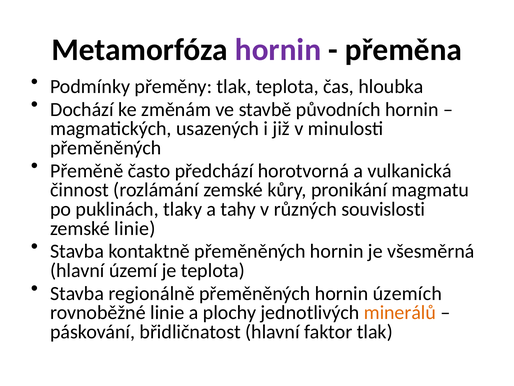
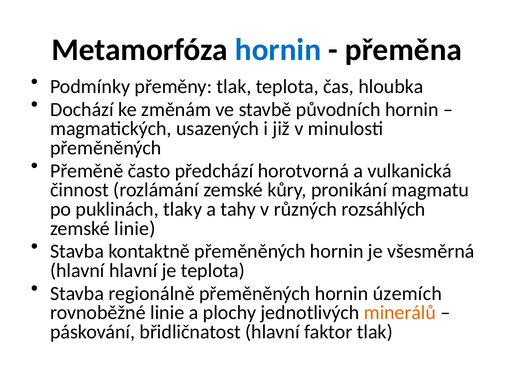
hornin colour: purple -> blue (278, 50)
souvislosti: souvislosti -> rozsáhlých (383, 209)
hlavní území: území -> hlavní (133, 270)
